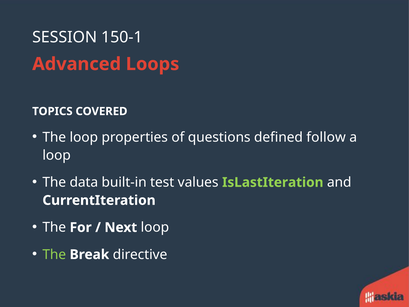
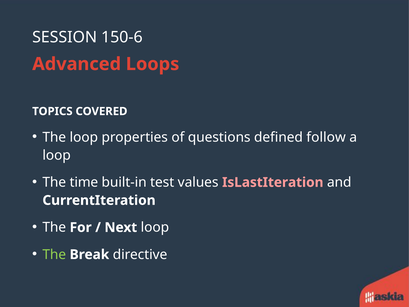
150-1: 150-1 -> 150-6 (122, 37)
data: data -> time (84, 182)
IsLastIteration colour: light green -> pink (273, 182)
